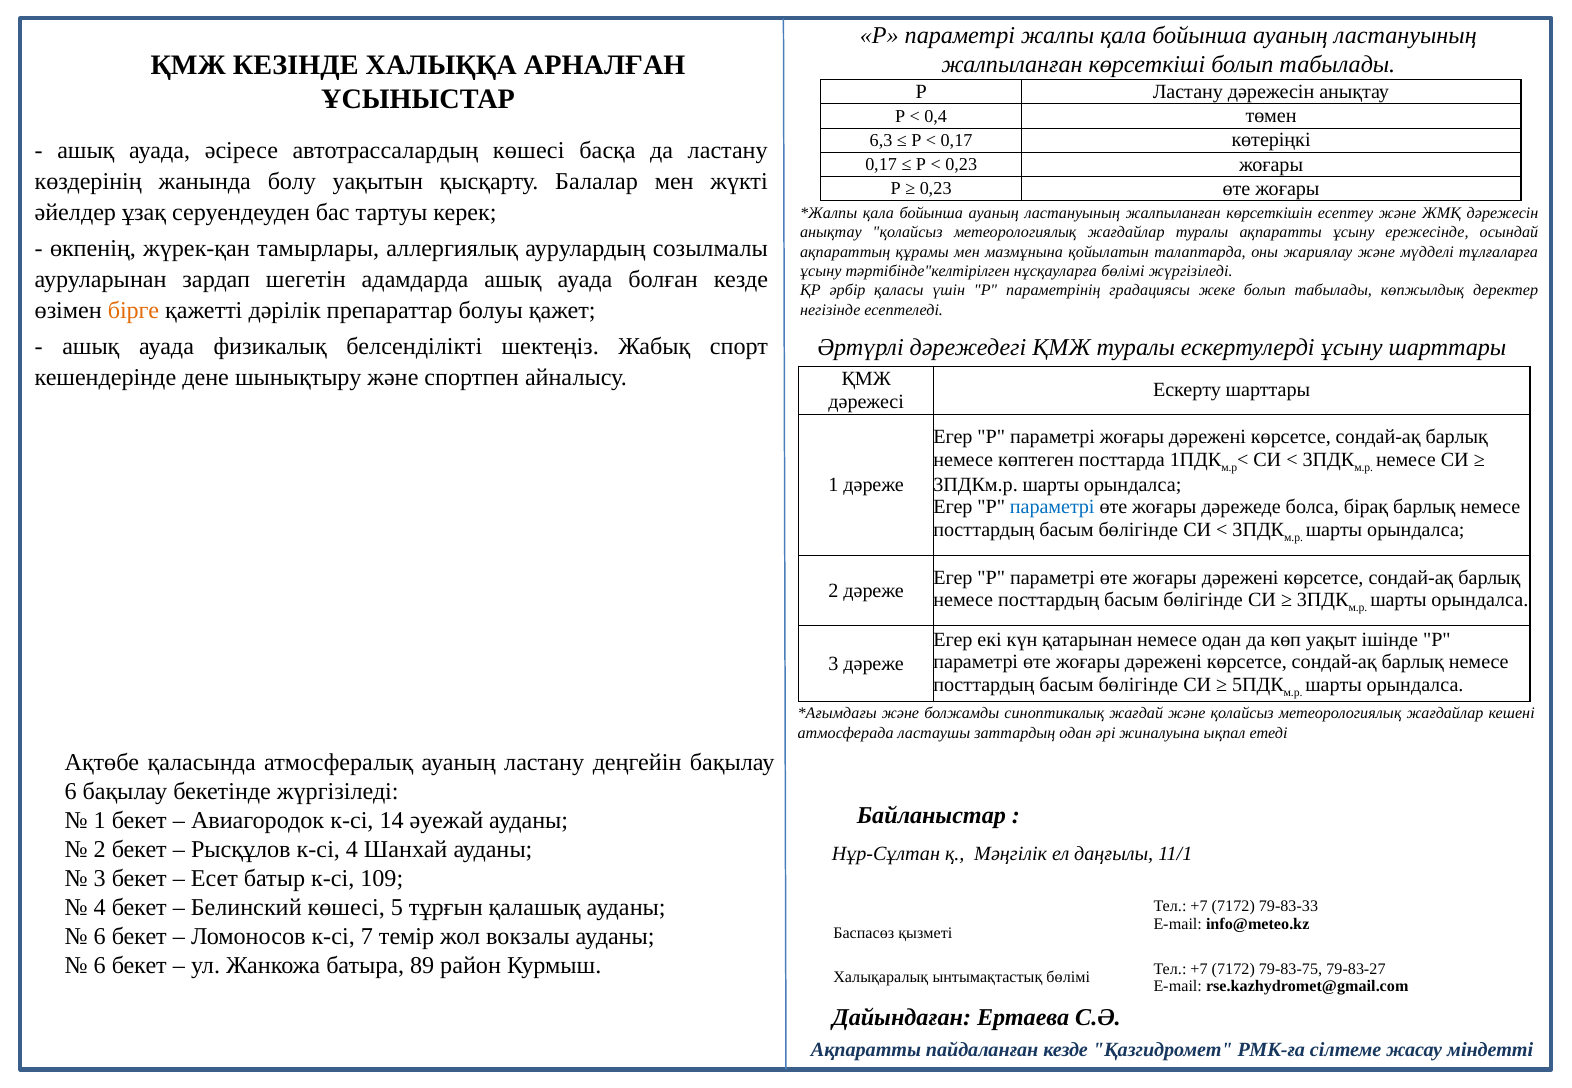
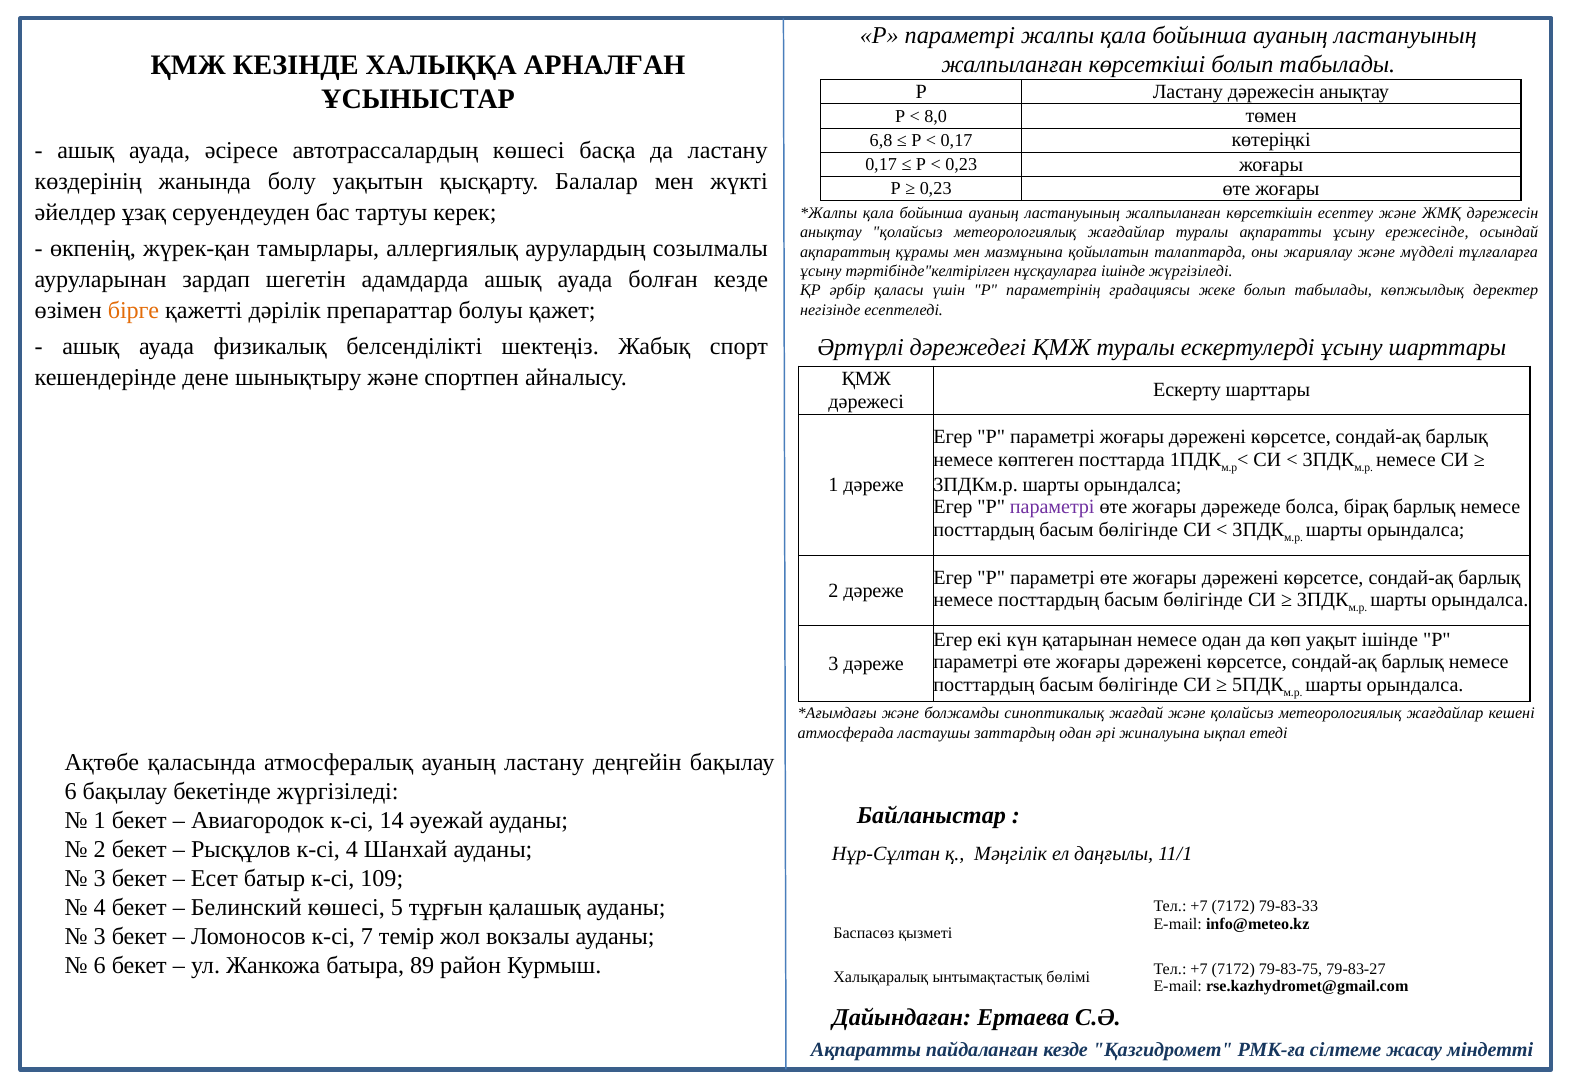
0,4: 0,4 -> 8,0 (936, 116)
6,3: 6,3 -> 6,8 (881, 140)
нұсқауларға бөлімі: бөлімі -> ішінде (1123, 271)
параметрі colour: blue -> purple (1052, 507)
6: 6 -> 3 (100, 937)
